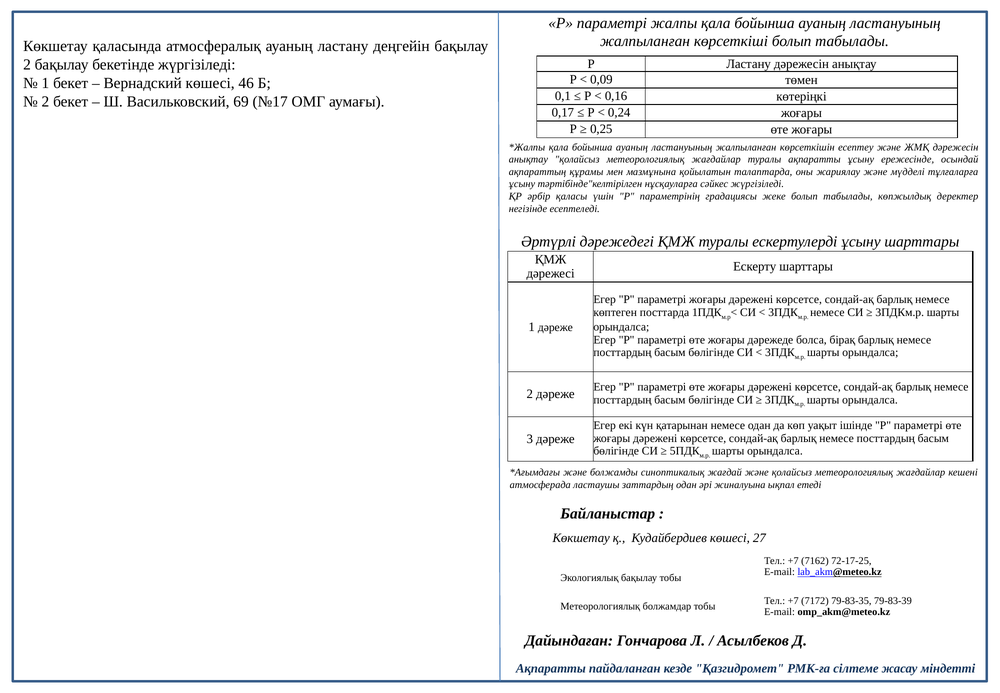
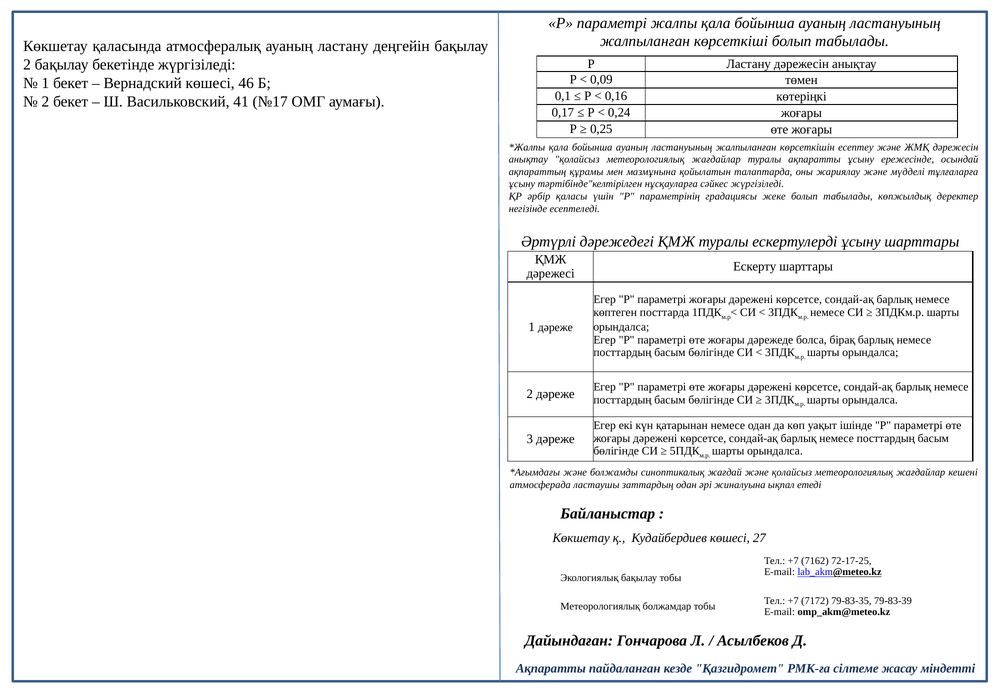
69: 69 -> 41 (241, 102)
